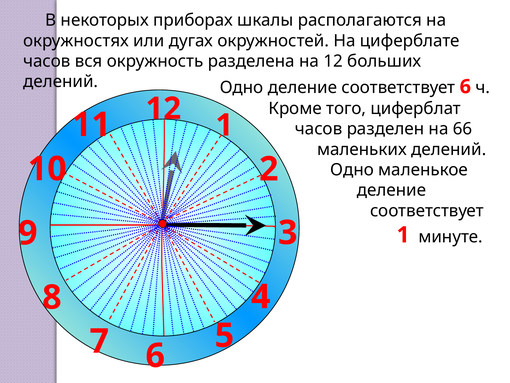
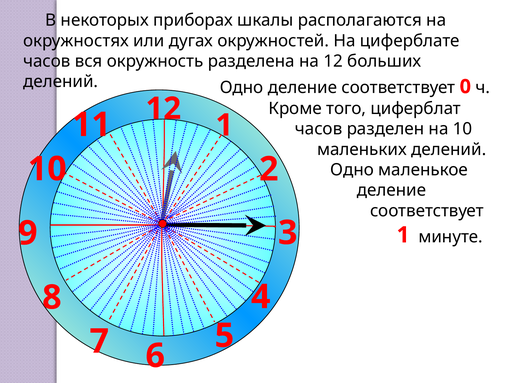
6: 6 -> 0 (465, 87)
66: 66 -> 10 (463, 129)
